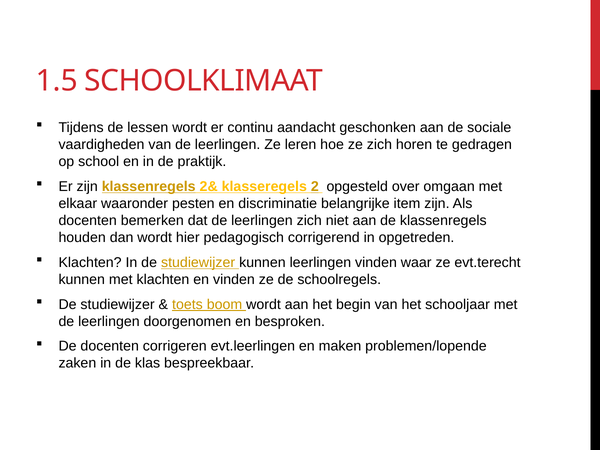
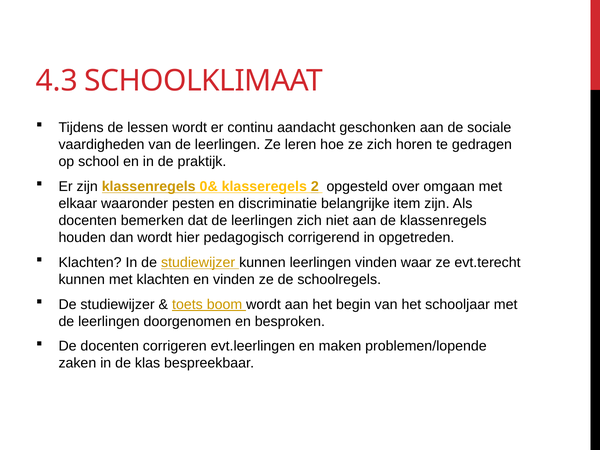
1.5: 1.5 -> 4.3 (57, 81)
2&: 2& -> 0& (209, 186)
